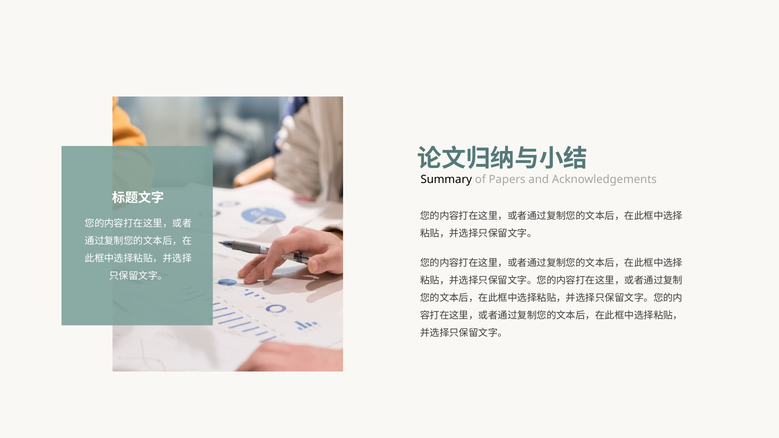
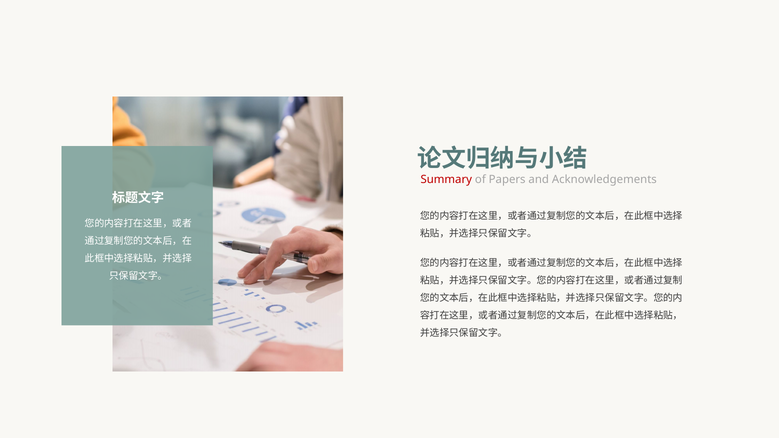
Summary colour: black -> red (446, 179)
